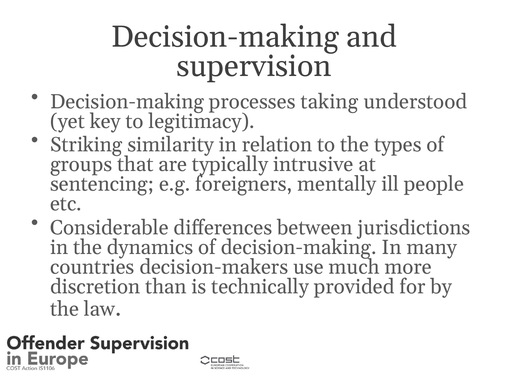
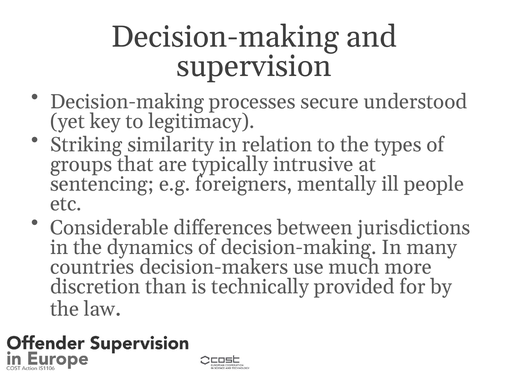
taking: taking -> secure (330, 102)
